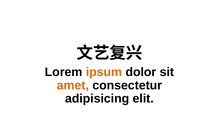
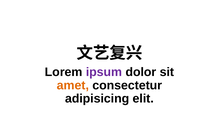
ipsum colour: orange -> purple (104, 72)
